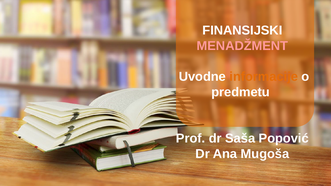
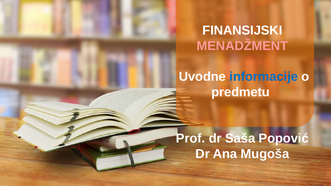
informacije colour: orange -> blue (264, 77)
